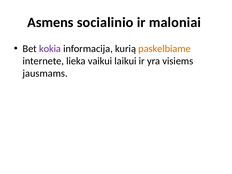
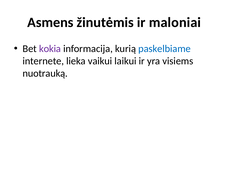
socialinio: socialinio -> žinutėmis (105, 22)
paskelbiame colour: orange -> blue (164, 49)
jausmams: jausmams -> nuotrauką (45, 73)
